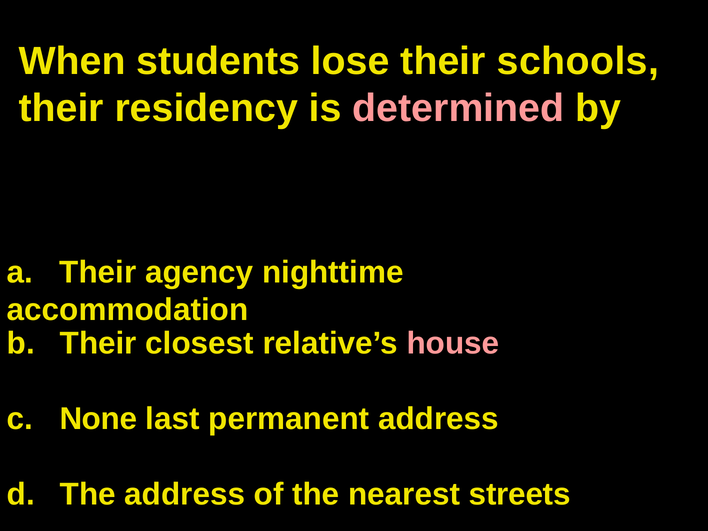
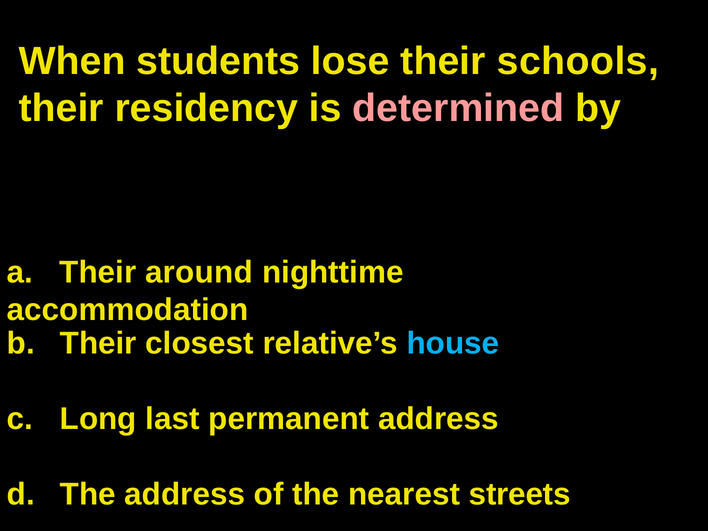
agency: agency -> around (199, 272)
house colour: pink -> light blue (453, 343)
None: None -> Long (98, 419)
